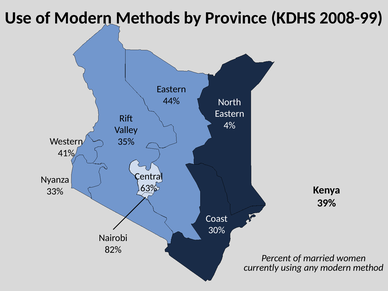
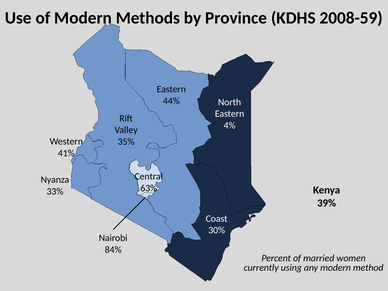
2008-99: 2008-99 -> 2008-59 (351, 18)
82%: 82% -> 84% (113, 250)
